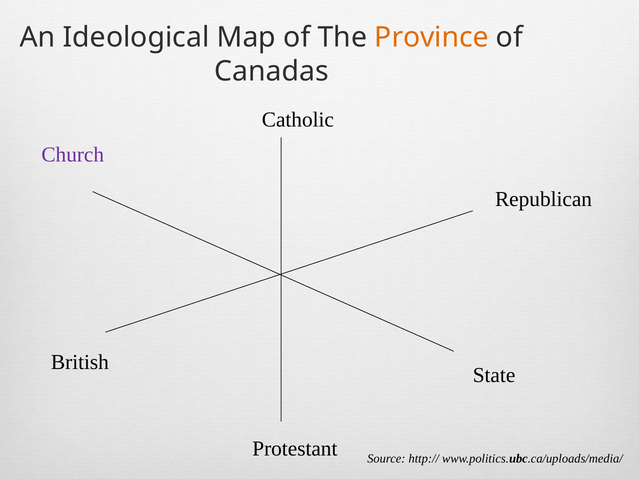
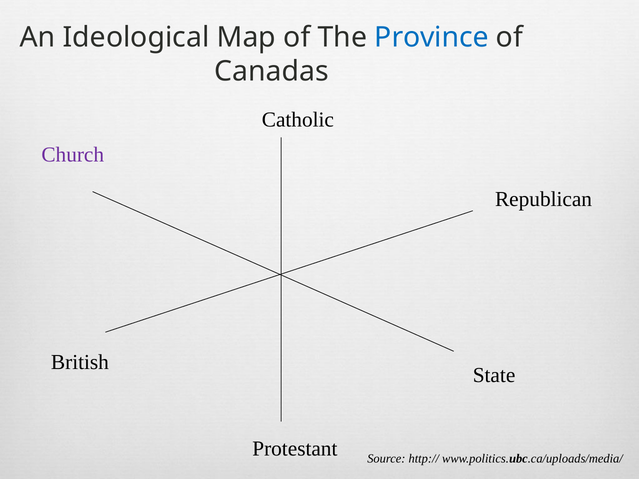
Province colour: orange -> blue (431, 37)
